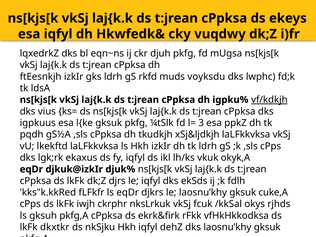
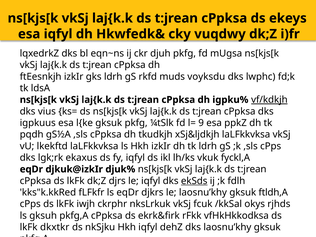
3: 3 -> 9 (201, 123)
okyk,A: okyk,A -> fyckl,A (235, 158)
ekSds underline: none -> present (194, 181)
cuke,A: cuke,A -> ftldh,A (273, 192)
